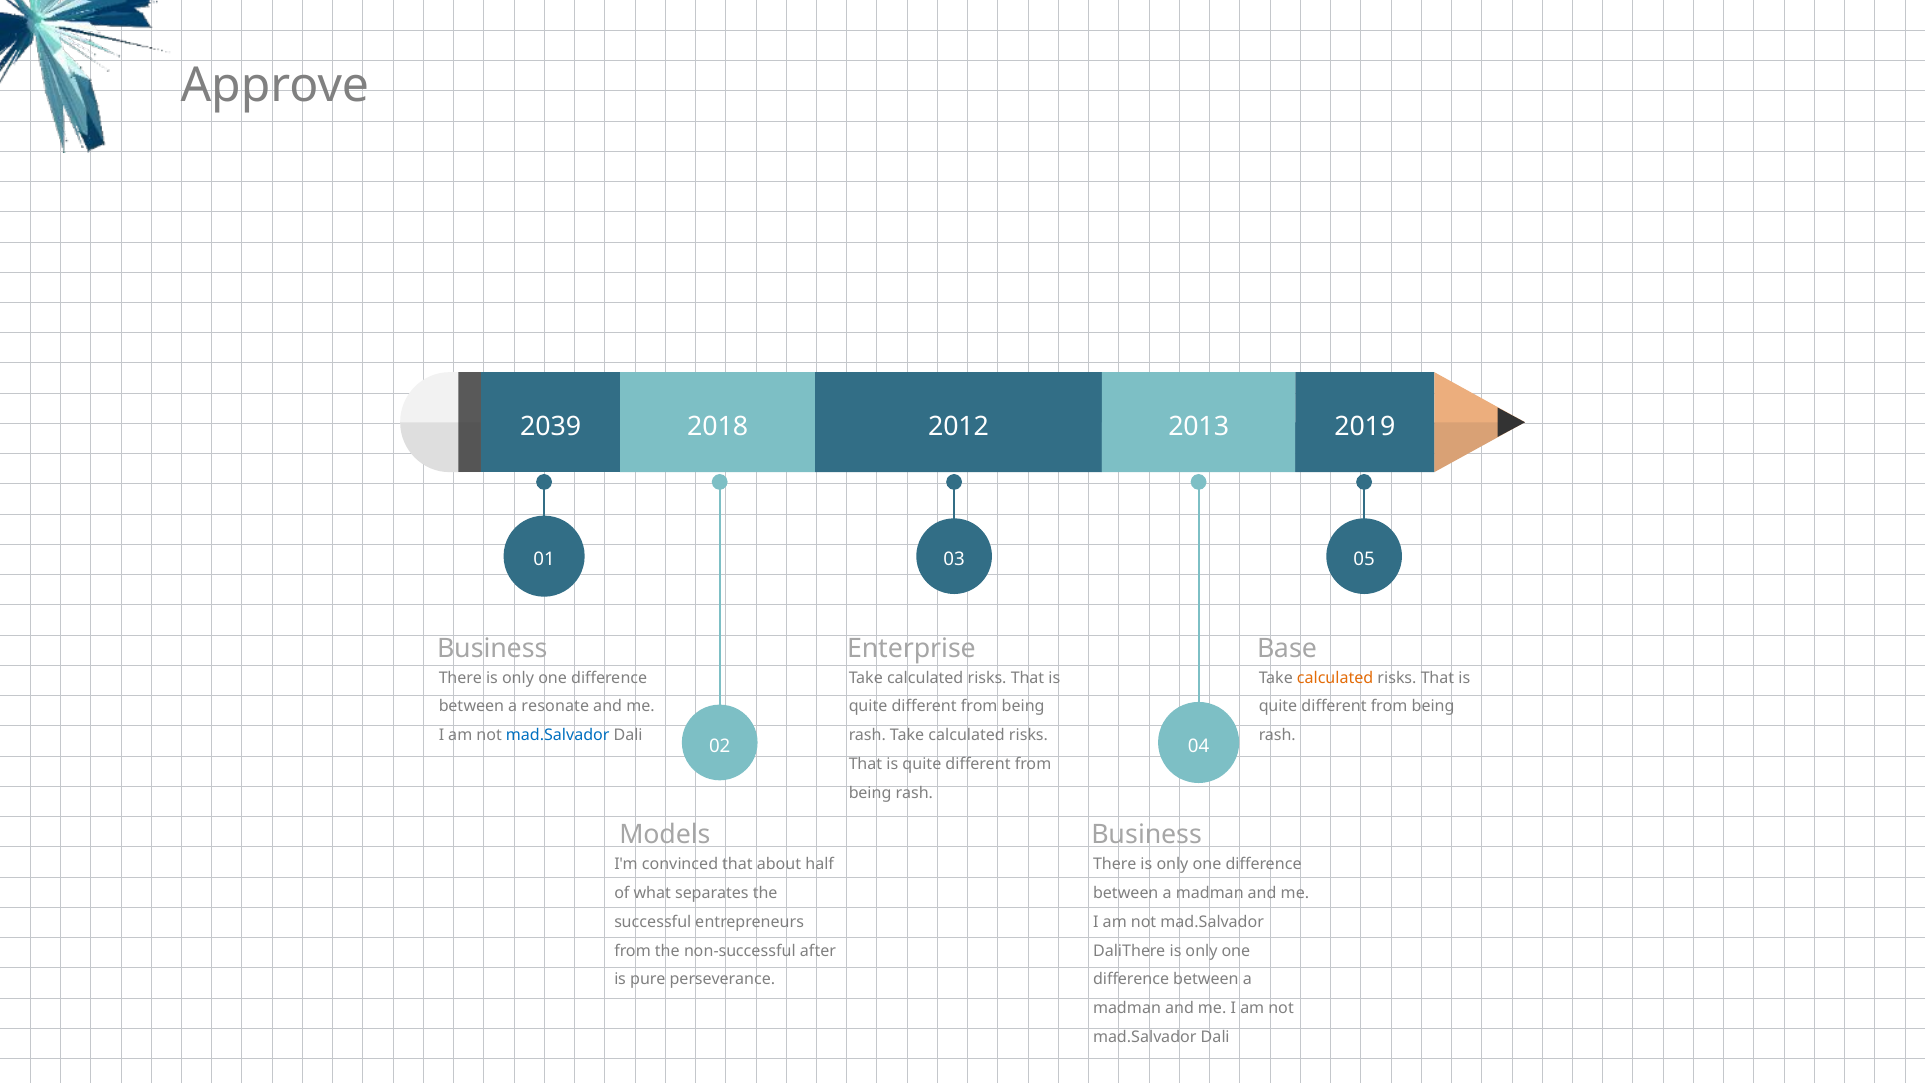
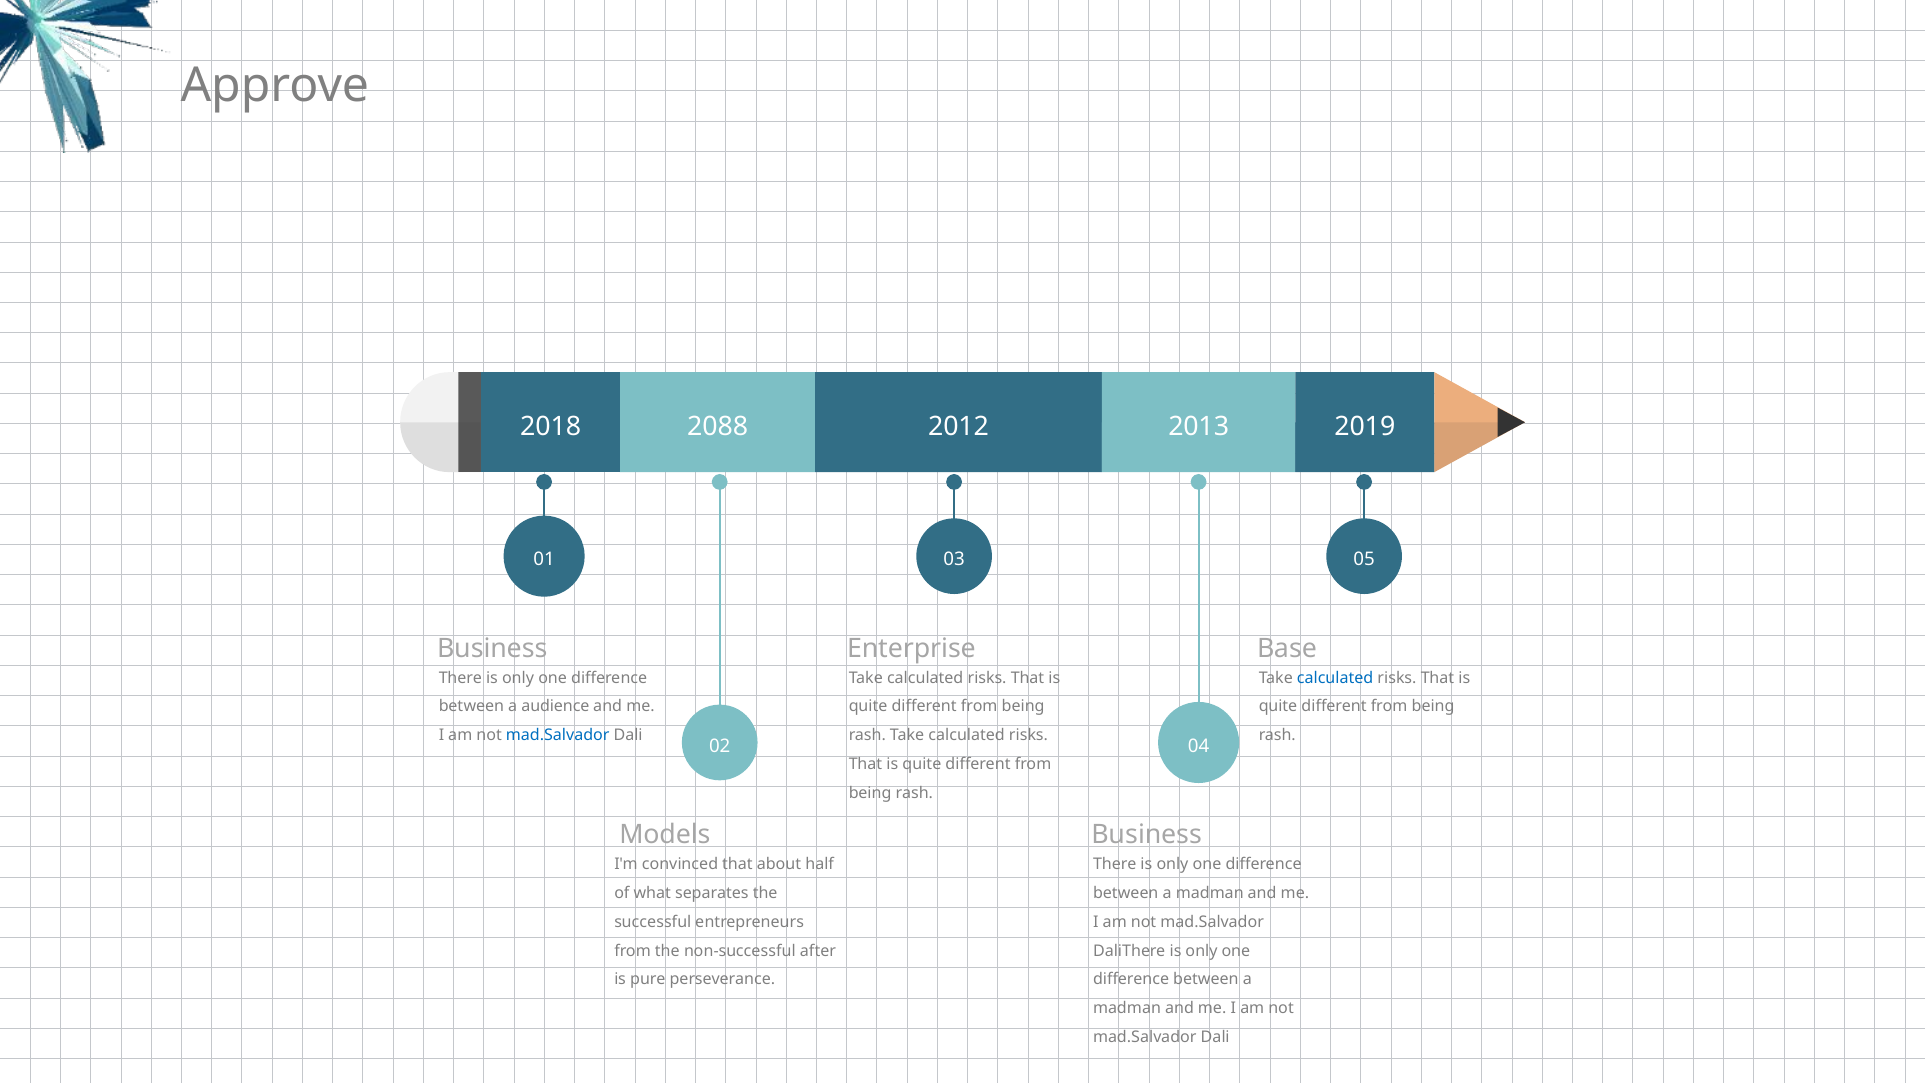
2039: 2039 -> 2018 (551, 427)
2018: 2018 -> 2088 (718, 427)
calculated colour: orange -> blue (1335, 678)
resonate: resonate -> audience (555, 707)
